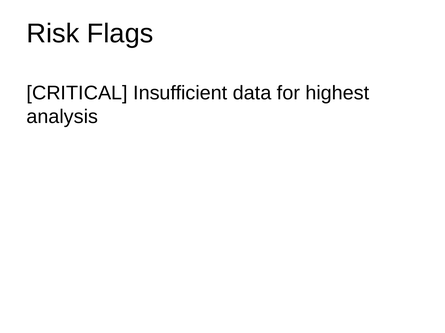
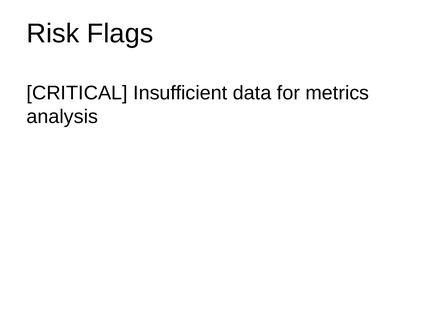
highest: highest -> metrics (337, 93)
